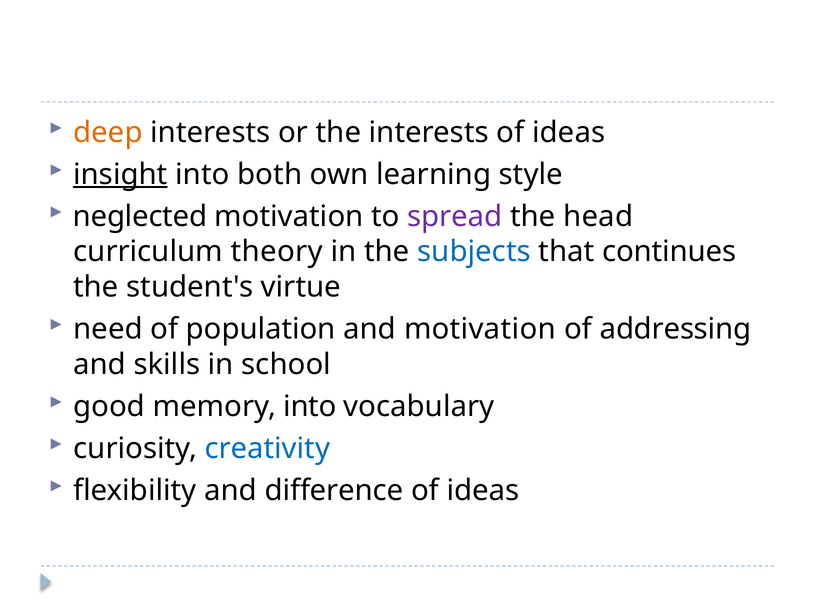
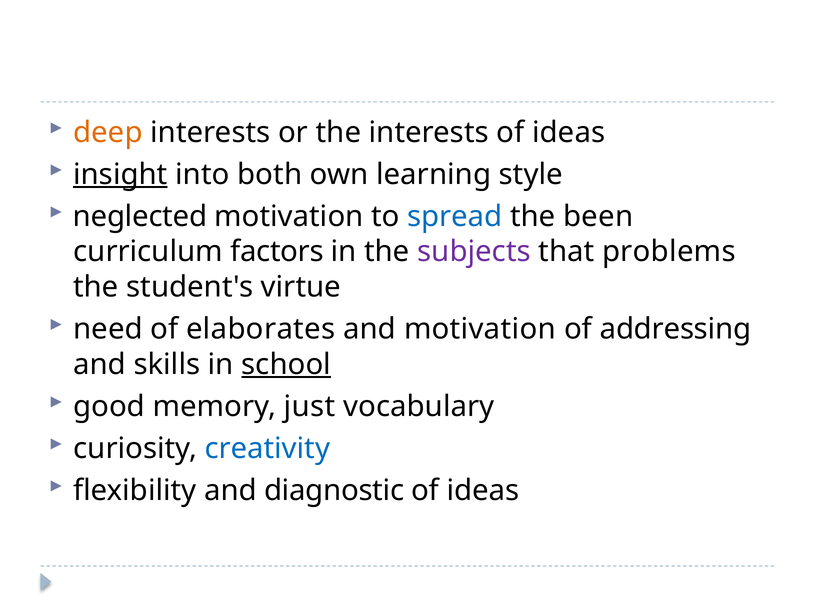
spread colour: purple -> blue (455, 217)
head: head -> been (598, 217)
theory: theory -> factors (277, 252)
subjects colour: blue -> purple (474, 252)
continues: continues -> problems (669, 252)
population: population -> elaborates (261, 329)
school underline: none -> present (286, 365)
memory into: into -> just (310, 407)
difference: difference -> diagnostic (334, 491)
